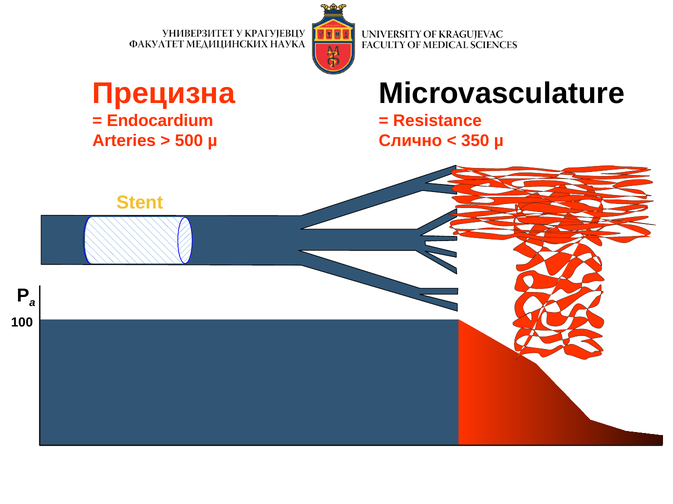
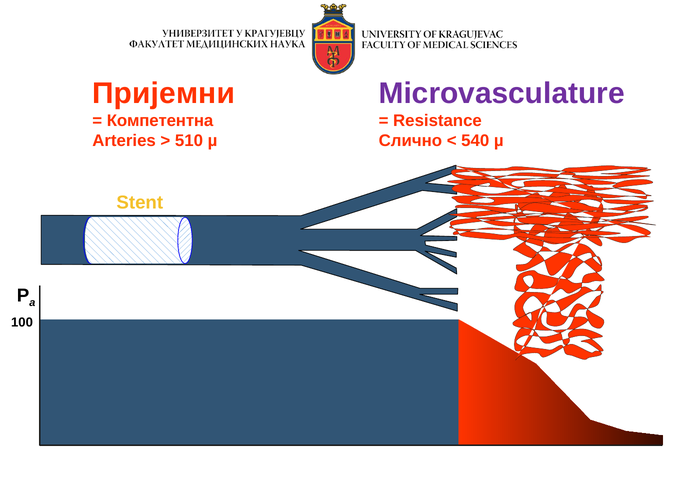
Прецизна: Прецизна -> Пријемни (164, 94)
Microvasculature colour: black -> purple (502, 94)
Endocardium: Endocardium -> Компетентна (160, 121)
500: 500 -> 510 (189, 141)
350: 350 -> 540 (475, 141)
